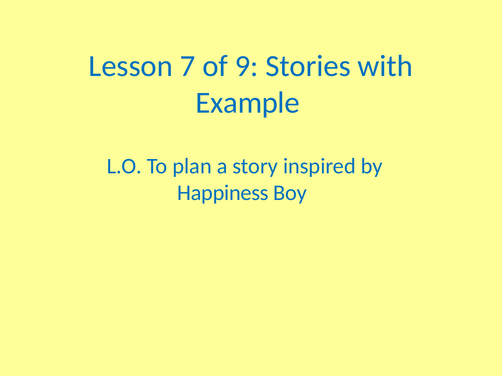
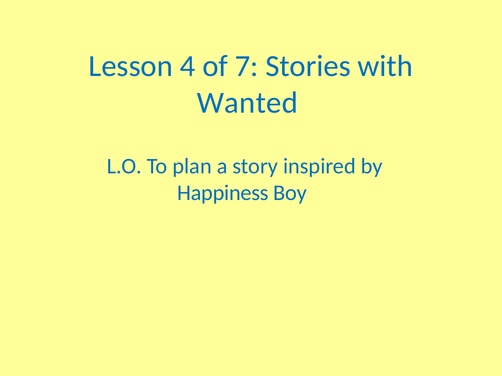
7: 7 -> 4 (188, 66)
9: 9 -> 7 (247, 66)
Example: Example -> Wanted (247, 103)
